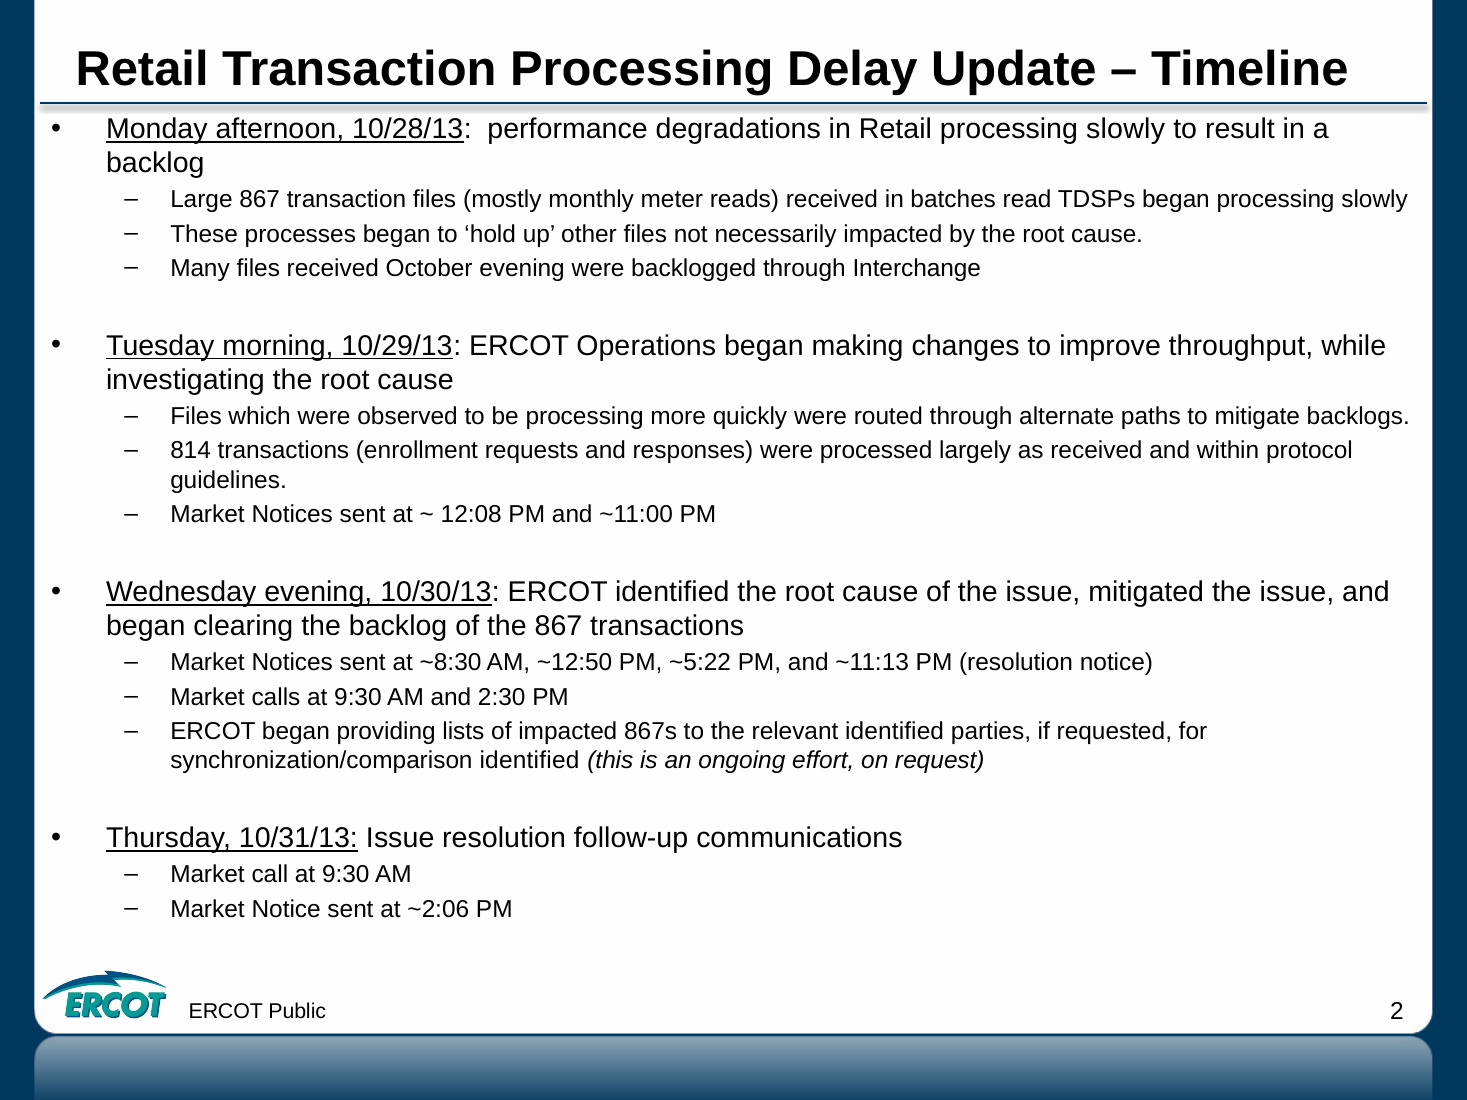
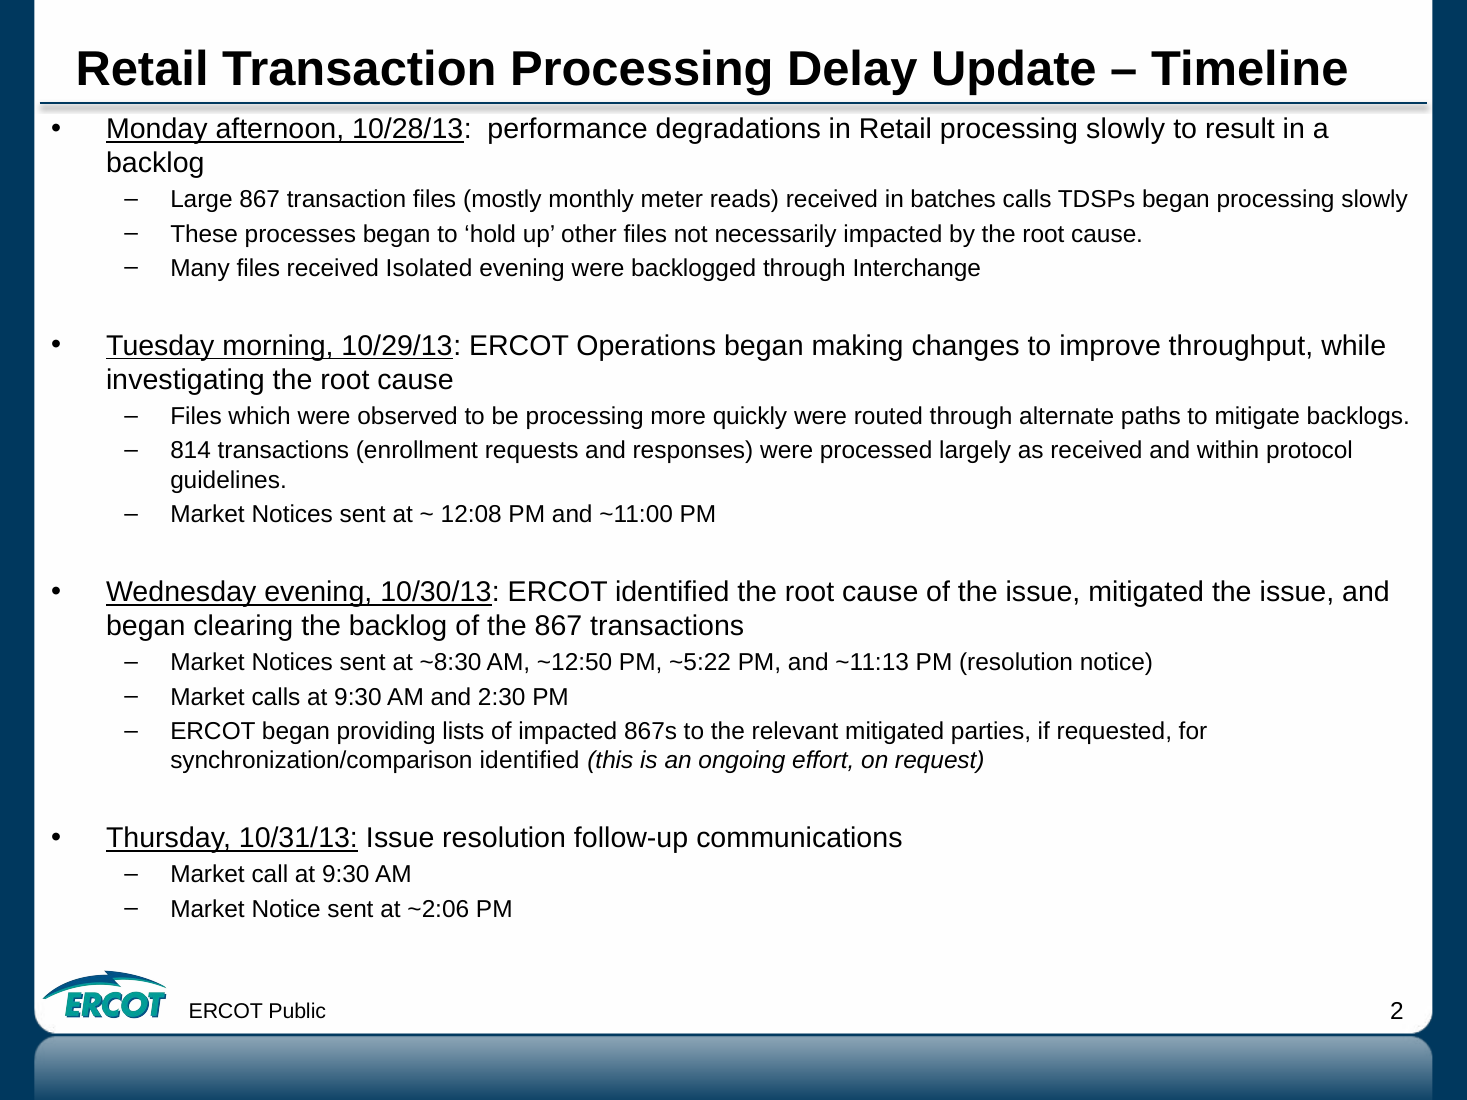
batches read: read -> calls (1027, 200)
October: October -> Isolated (429, 268)
relevant identified: identified -> mitigated (895, 732)
